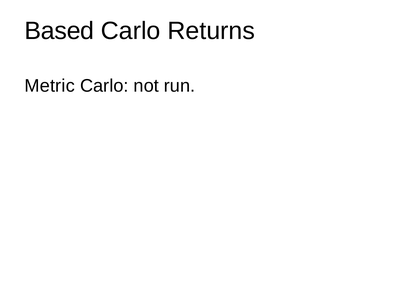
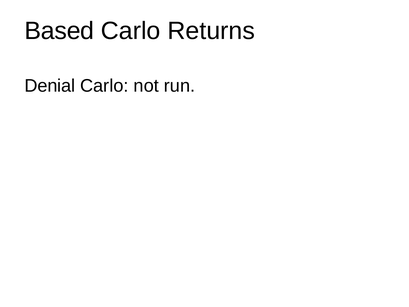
Metric: Metric -> Denial (50, 86)
